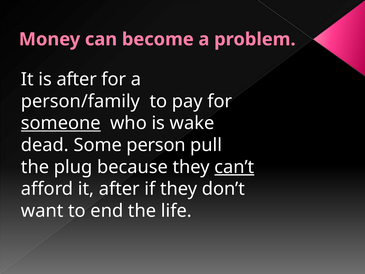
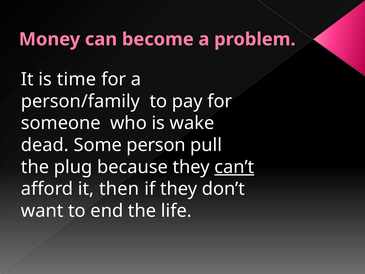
is after: after -> time (77, 79)
someone underline: present -> none (61, 123)
it after: after -> then (119, 189)
